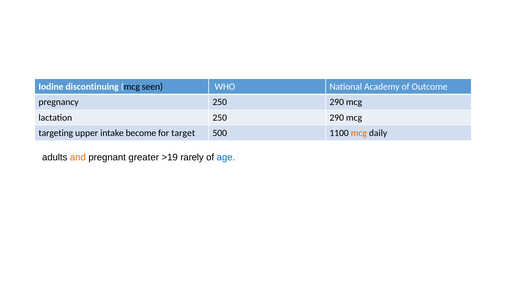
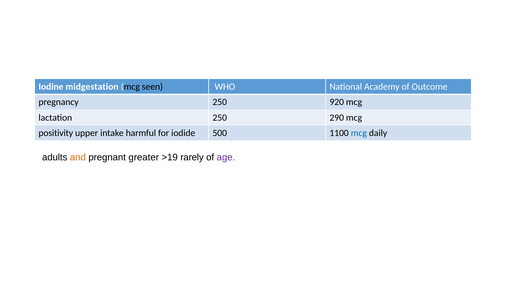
discontinuing: discontinuing -> midgestation (92, 87)
pregnancy 250 290: 290 -> 920 (337, 102)
targeting: targeting -> positivity (56, 133)
become: become -> harmful (141, 133)
target: target -> iodide (183, 133)
mcg colour: orange -> blue (359, 133)
age colour: blue -> purple (226, 157)
